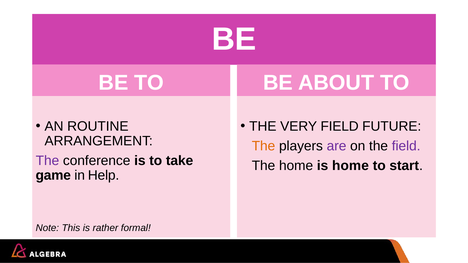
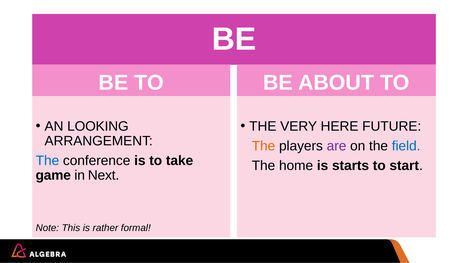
ROUTINE: ROUTINE -> LOOKING (98, 126)
VERY FIELD: FIELD -> HERE (340, 126)
field colour: purple -> blue (406, 146)
The colour: purple -> blue (47, 161)
is home: home -> starts (351, 166)
Help: Help -> Next (104, 176)
